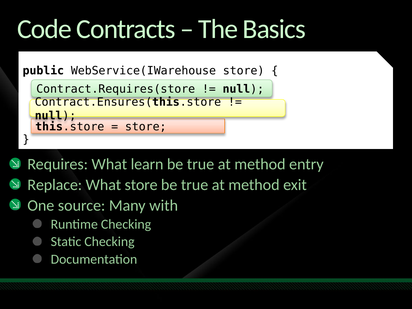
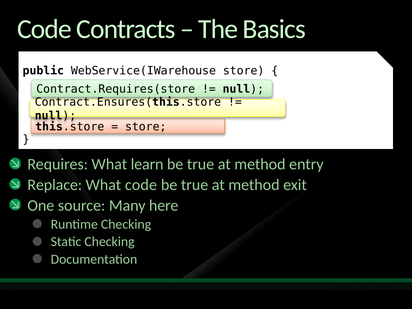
What store: store -> code (141, 185)
with: with -> here (164, 205)
